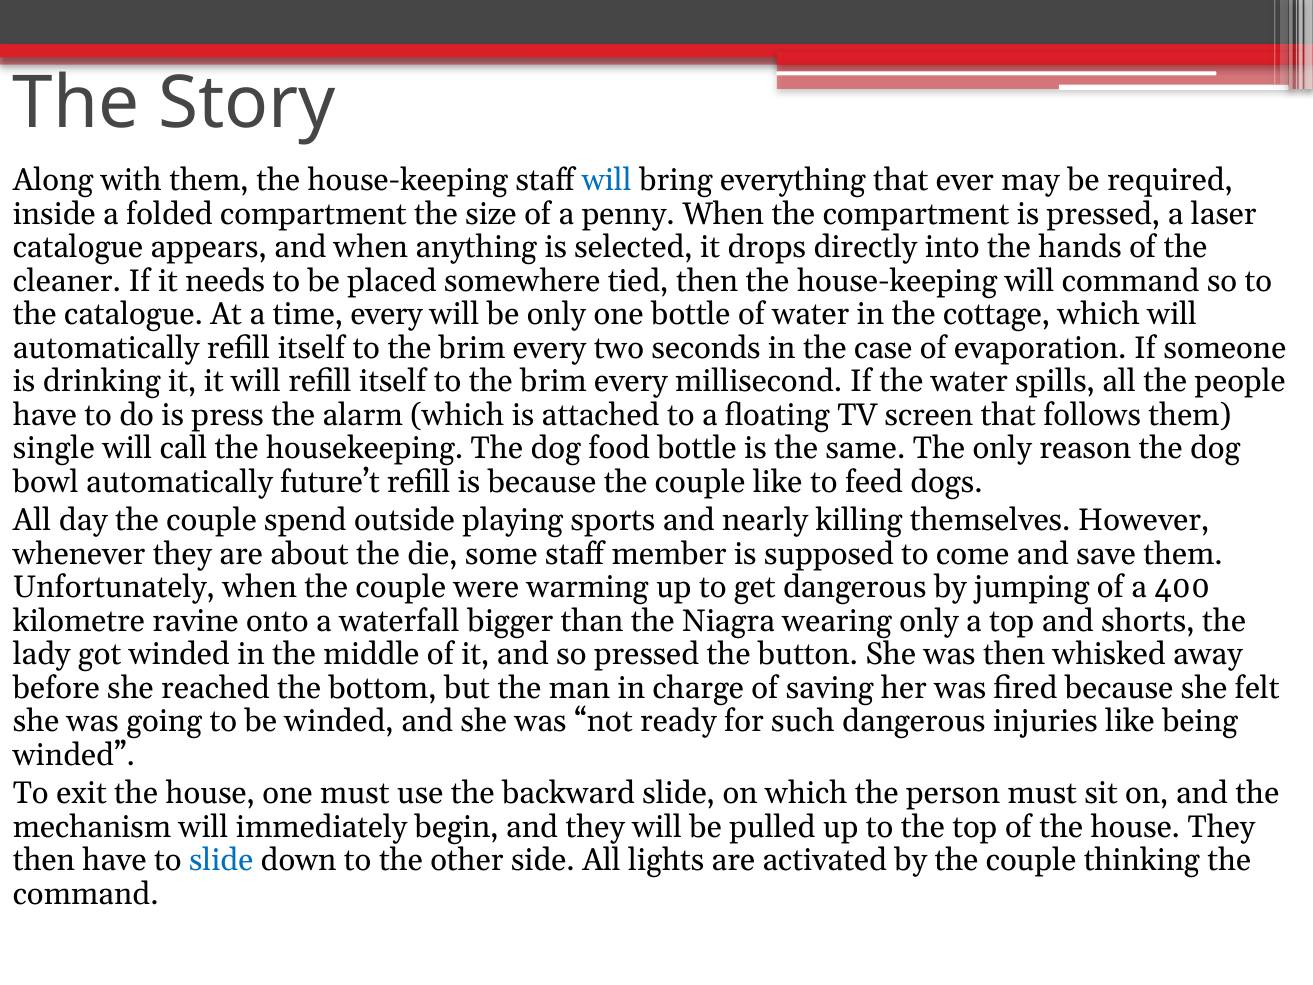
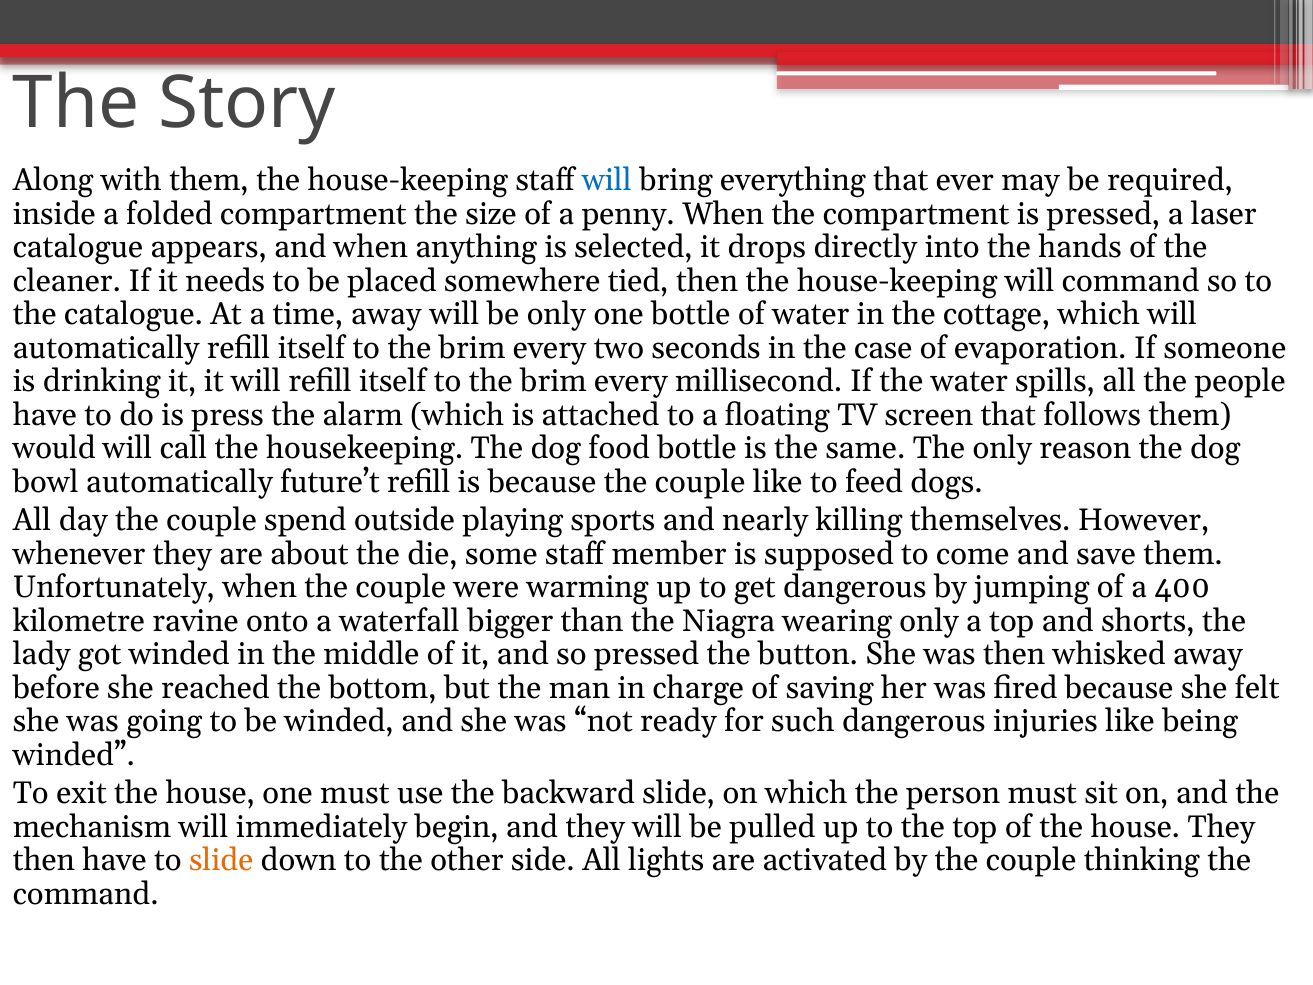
time every: every -> away (386, 314)
single: single -> would (54, 448)
slide colour: blue -> orange (221, 860)
